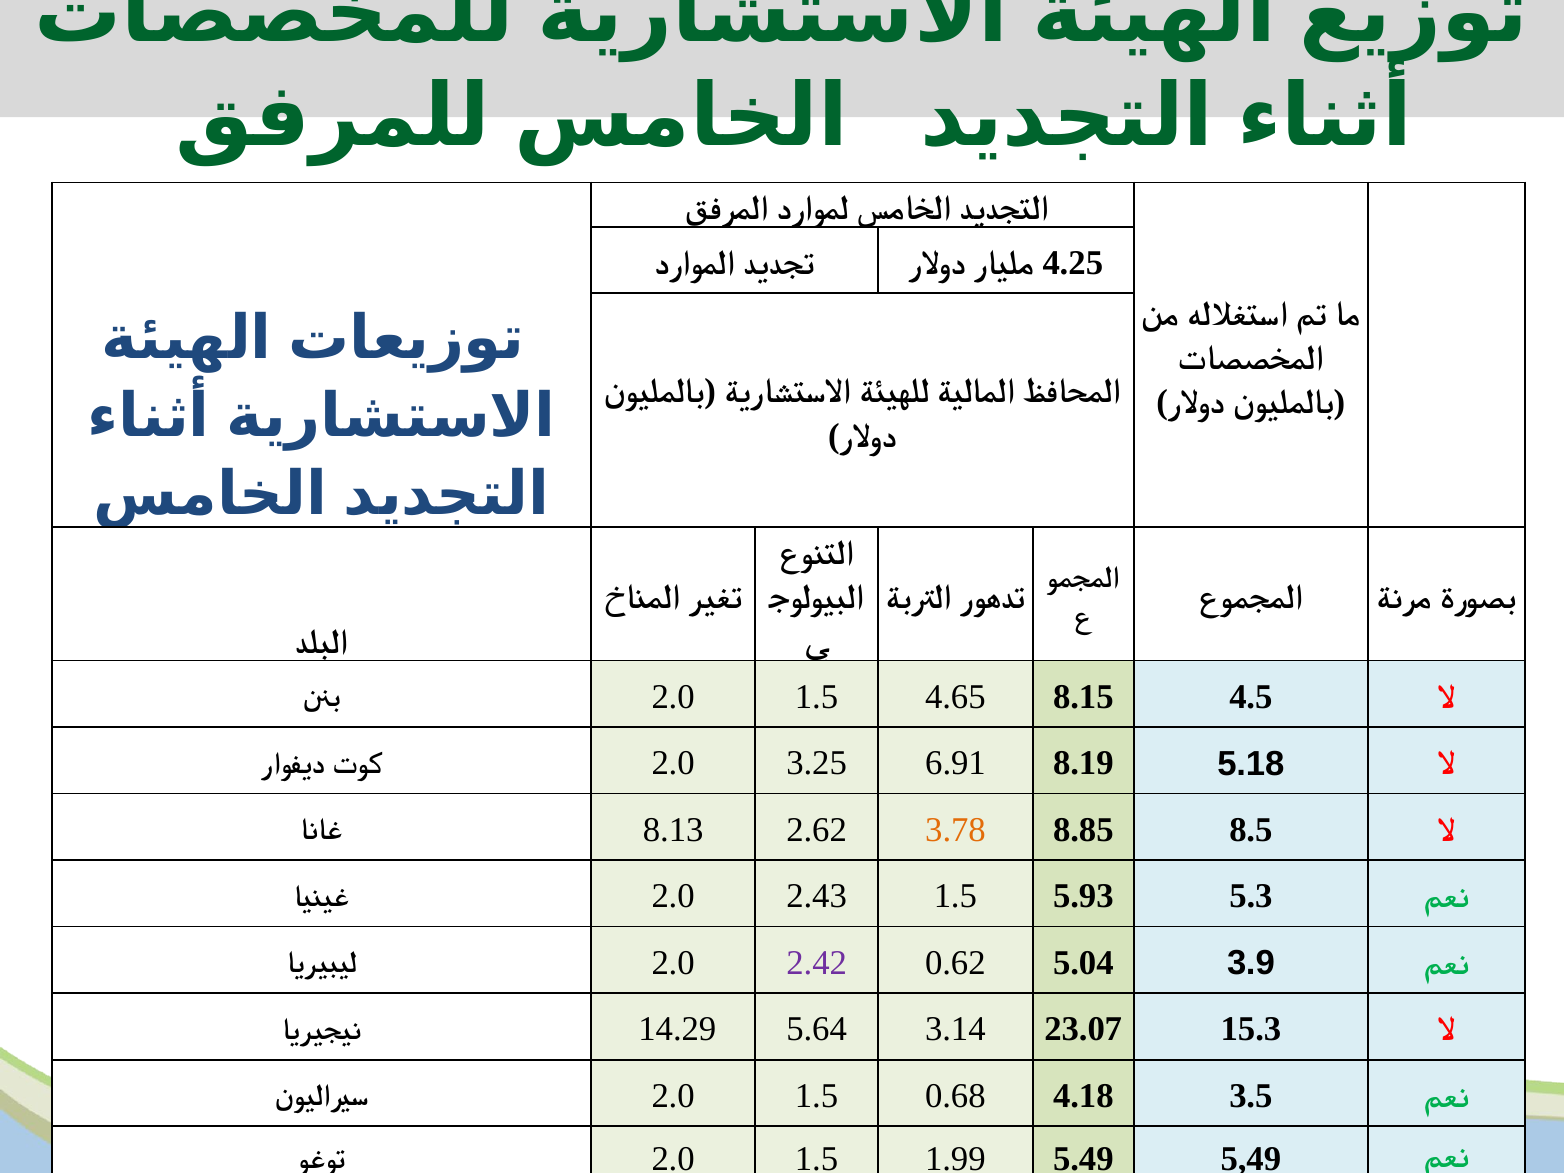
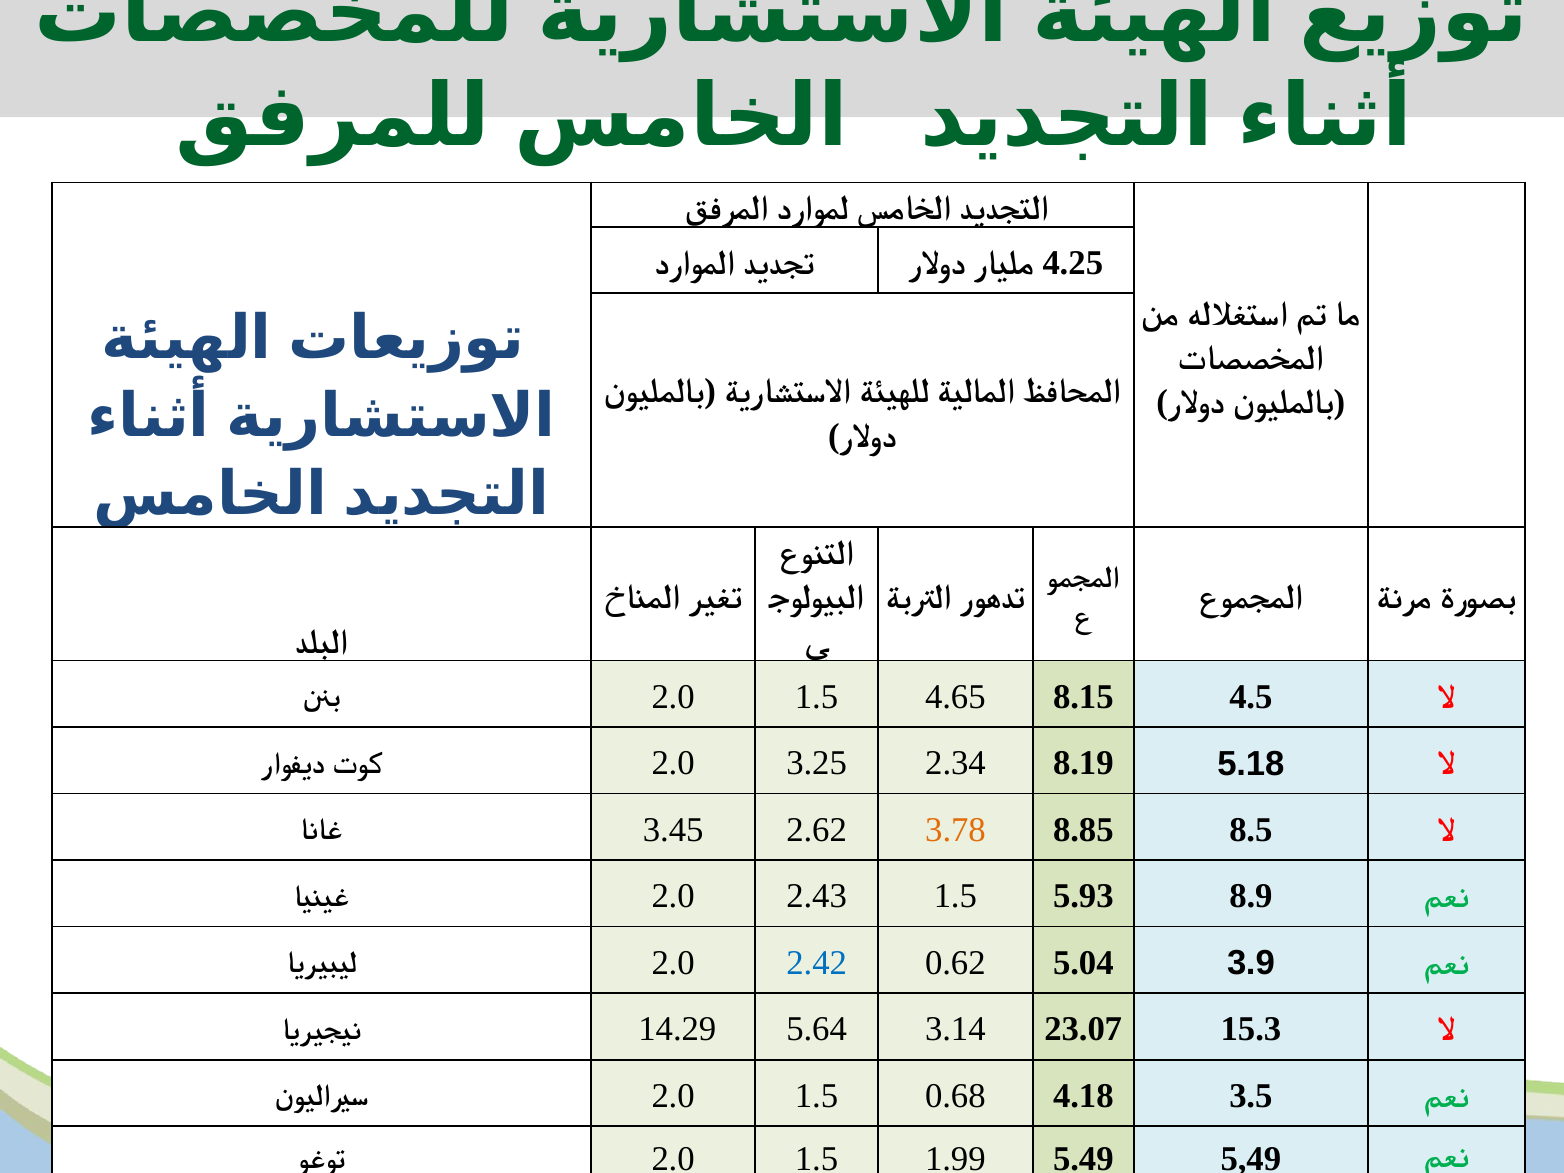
6.91: 6.91 -> 2.34 (956, 763)
8.13: 8.13 -> 3.45 (673, 830)
5.3: 5.3 -> 8.9 (1251, 896)
2.42 colour: purple -> blue (817, 963)
